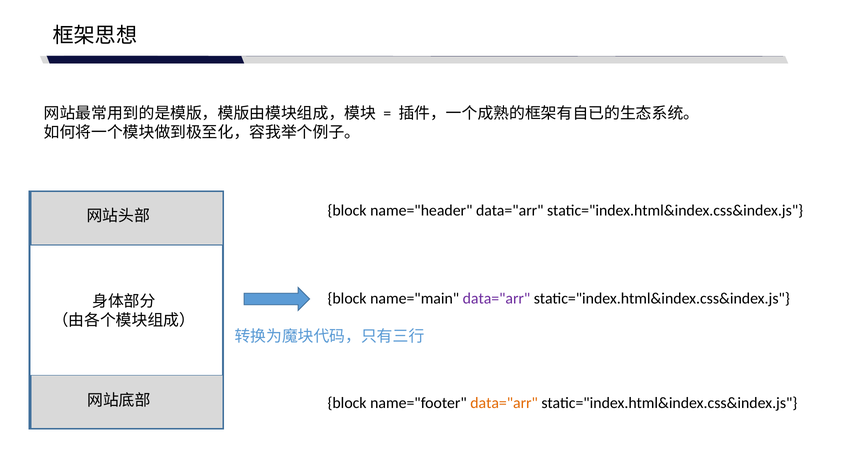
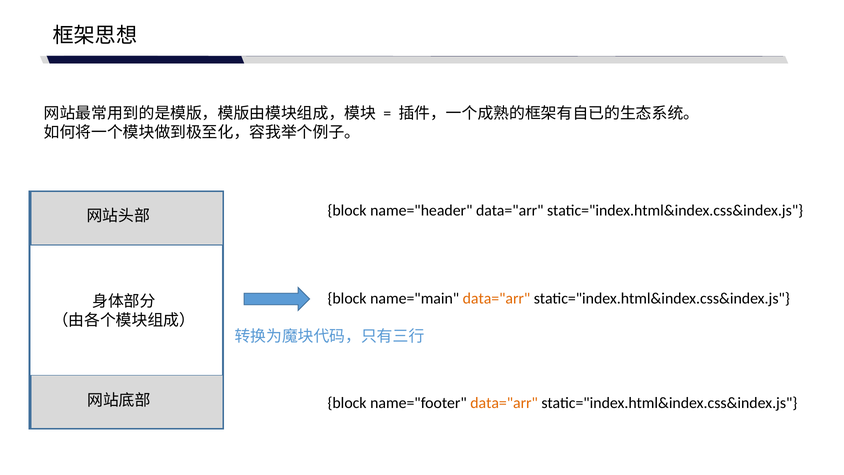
data="arr colour: purple -> orange (497, 298)
